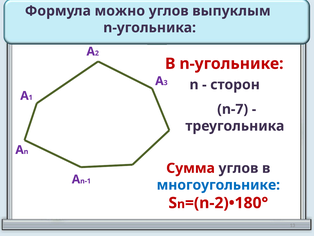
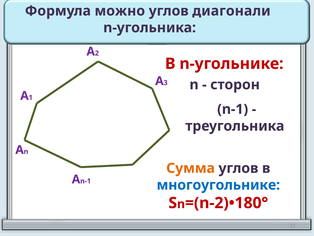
выпуклым: выпуклым -> диагонали (231, 11)
n-7: n-7 -> n-1 (233, 109)
Сумма colour: red -> orange (191, 168)
